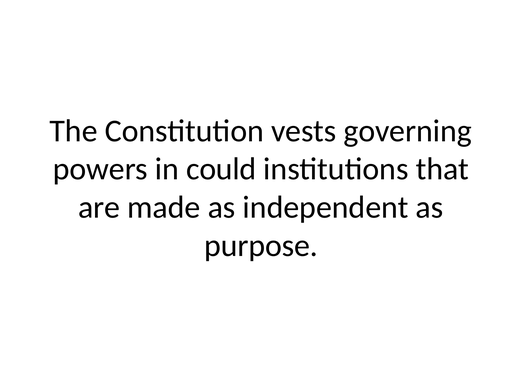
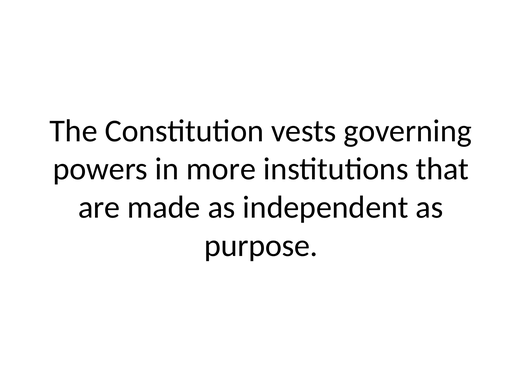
could: could -> more (221, 169)
